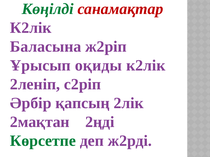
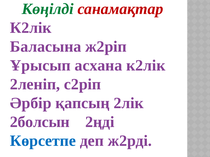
оқиды: оқиды -> асхана (98, 66)
2мақтан: 2мақтан -> 2болсын (40, 122)
Көрсетпе colour: green -> blue (43, 141)
